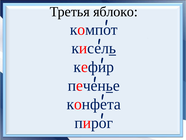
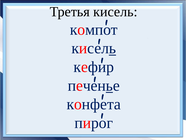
Третья яблоко: яблоко -> кисель (115, 12)
